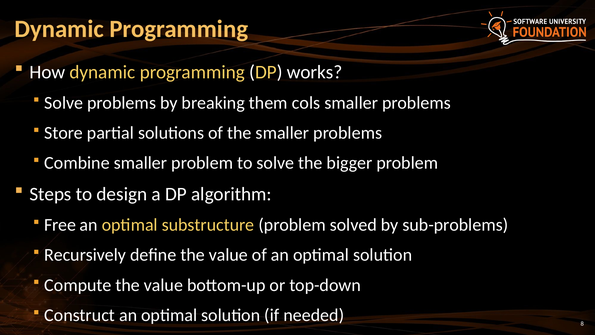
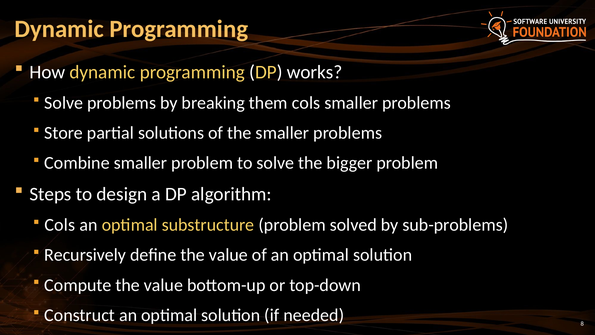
Free: Free -> Cols (60, 225)
